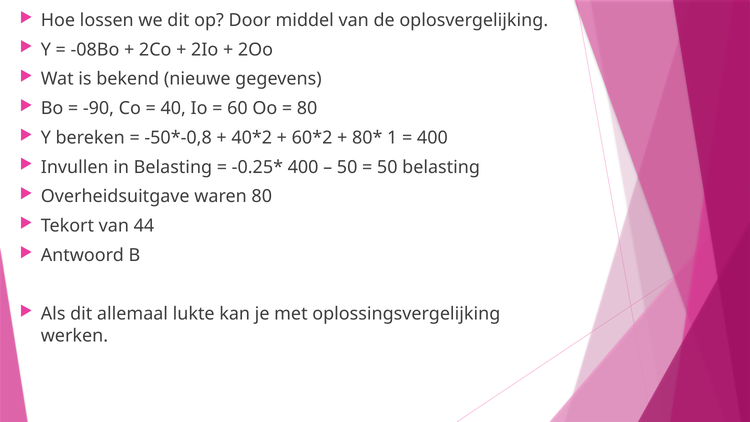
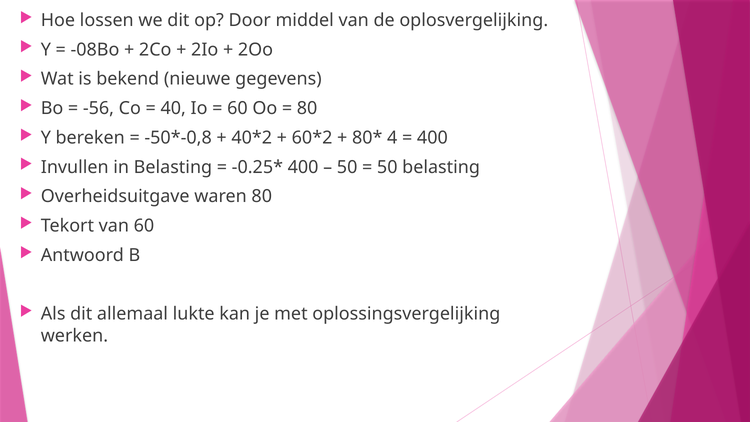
-90: -90 -> -56 (98, 108)
1: 1 -> 4 (392, 138)
van 44: 44 -> 60 (144, 226)
